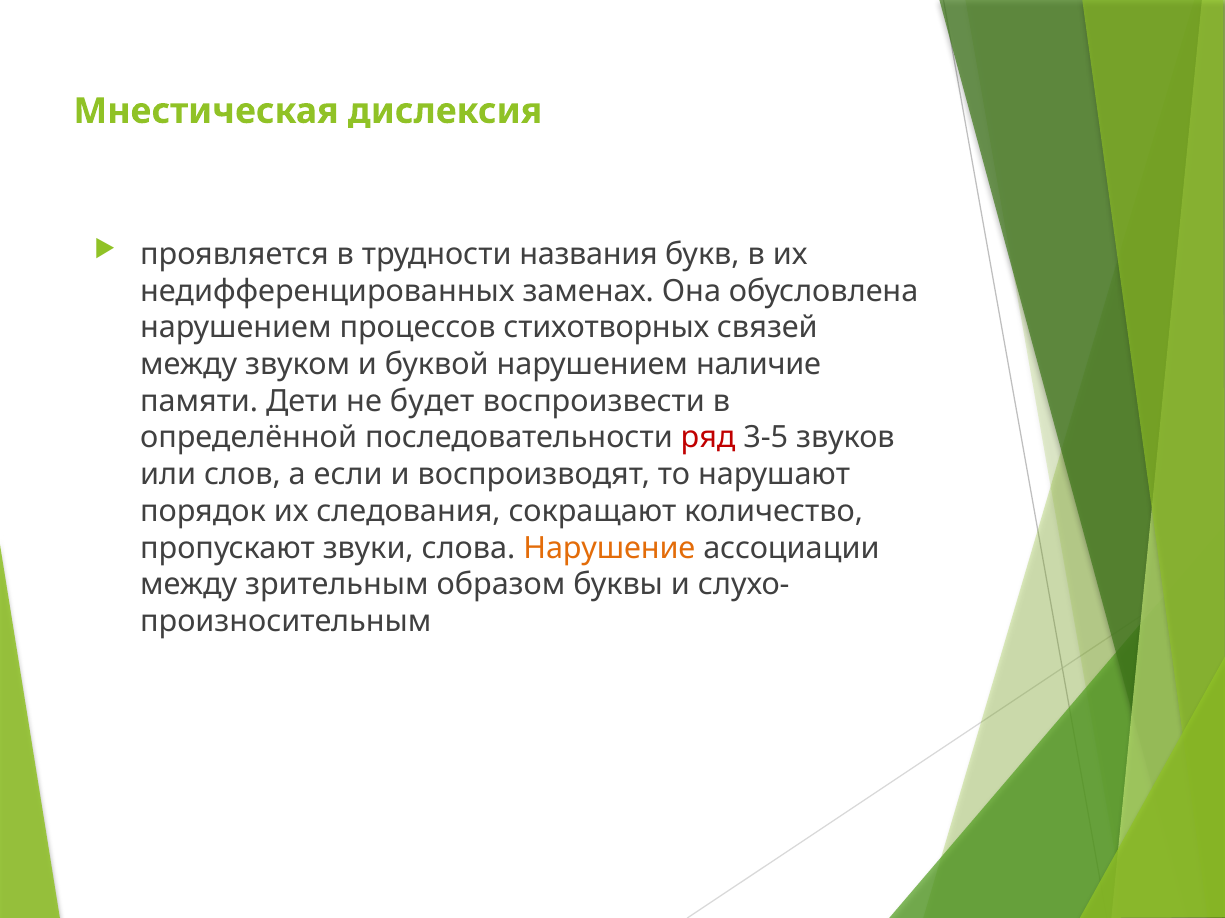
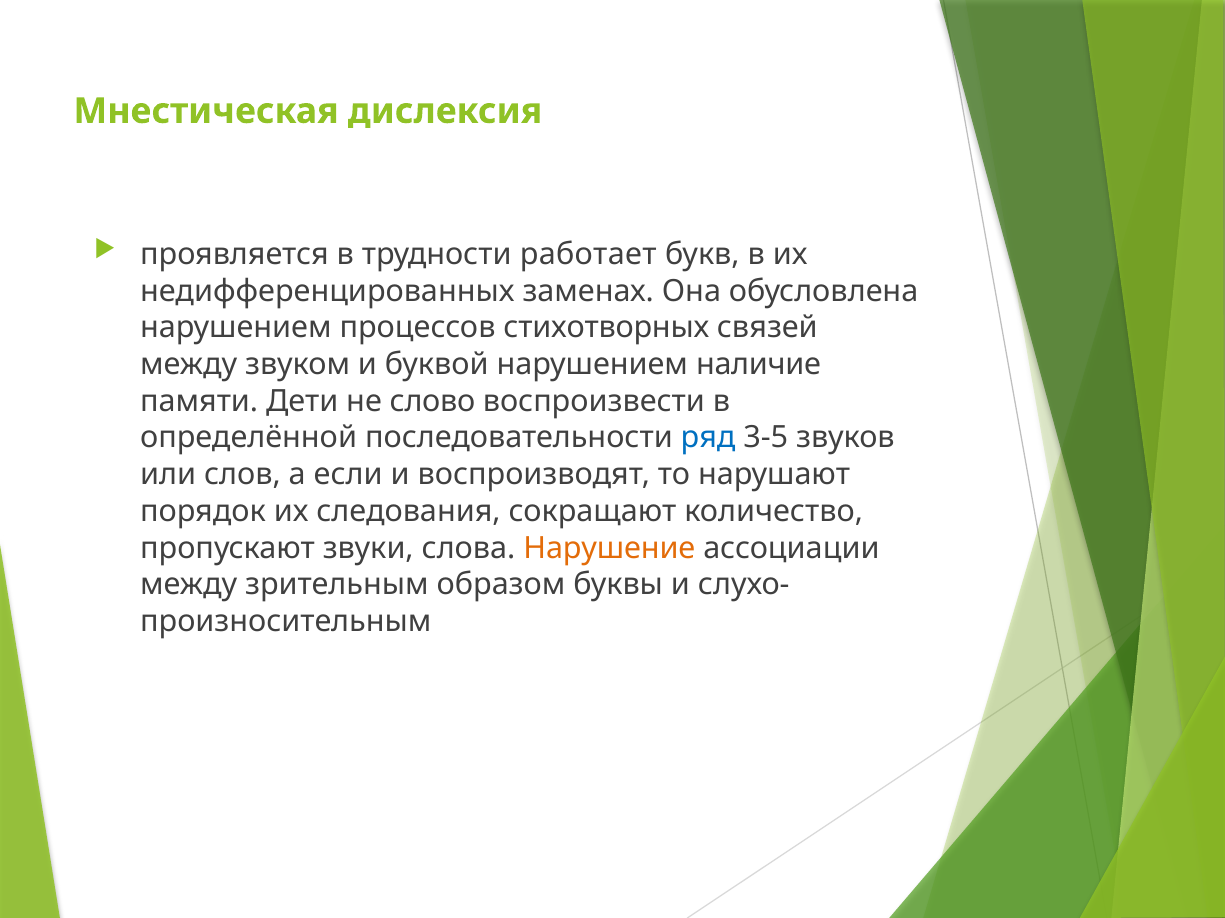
названия: названия -> работает (588, 254)
будет: будет -> слово (432, 401)
ряд colour: red -> blue (708, 438)
